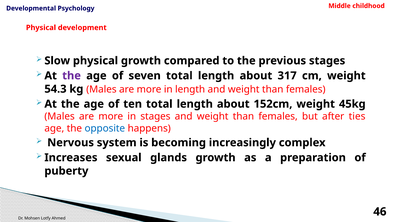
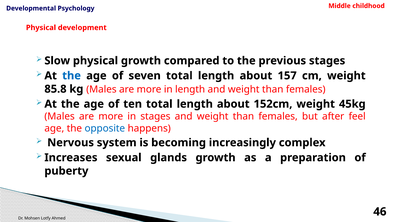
the colour: purple -> blue (72, 76)
317: 317 -> 157 (287, 76)
54.3: 54.3 -> 85.8 (55, 89)
ties: ties -> feel (357, 117)
